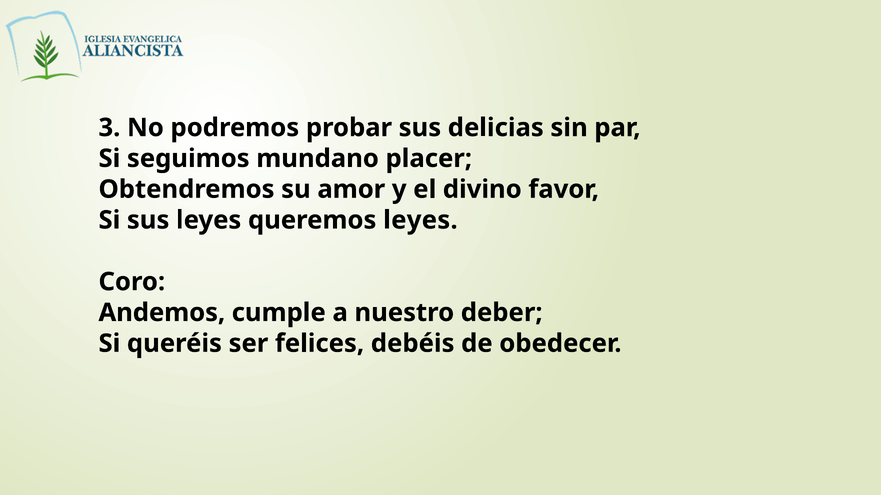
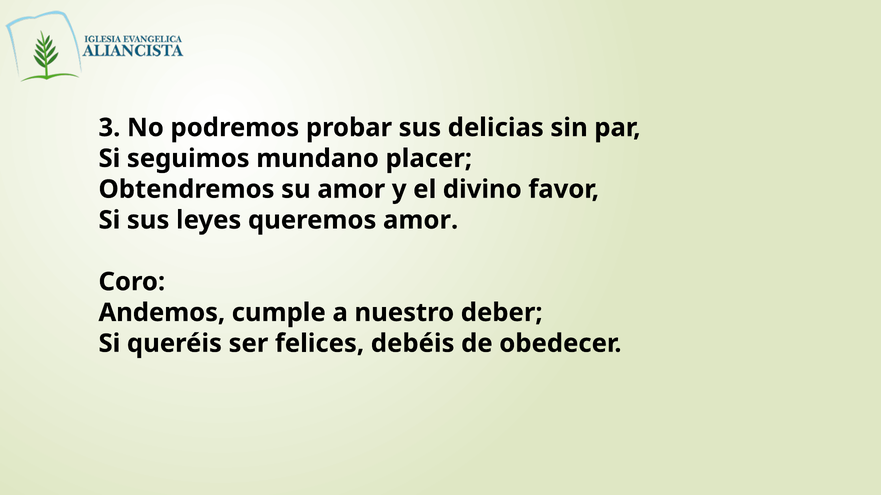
queremos leyes: leyes -> amor (421, 220)
